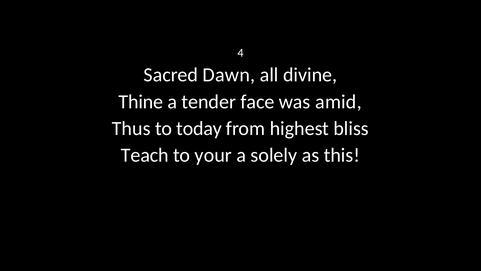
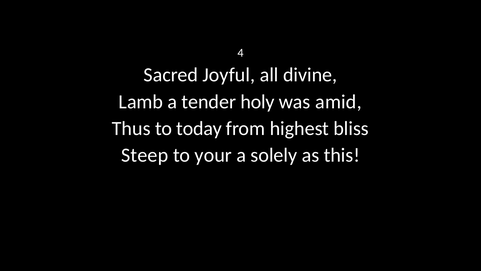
Dawn: Dawn -> Joyful (229, 75)
Thine: Thine -> Lamb (141, 102)
face: face -> holy (258, 102)
Teach: Teach -> Steep (145, 155)
